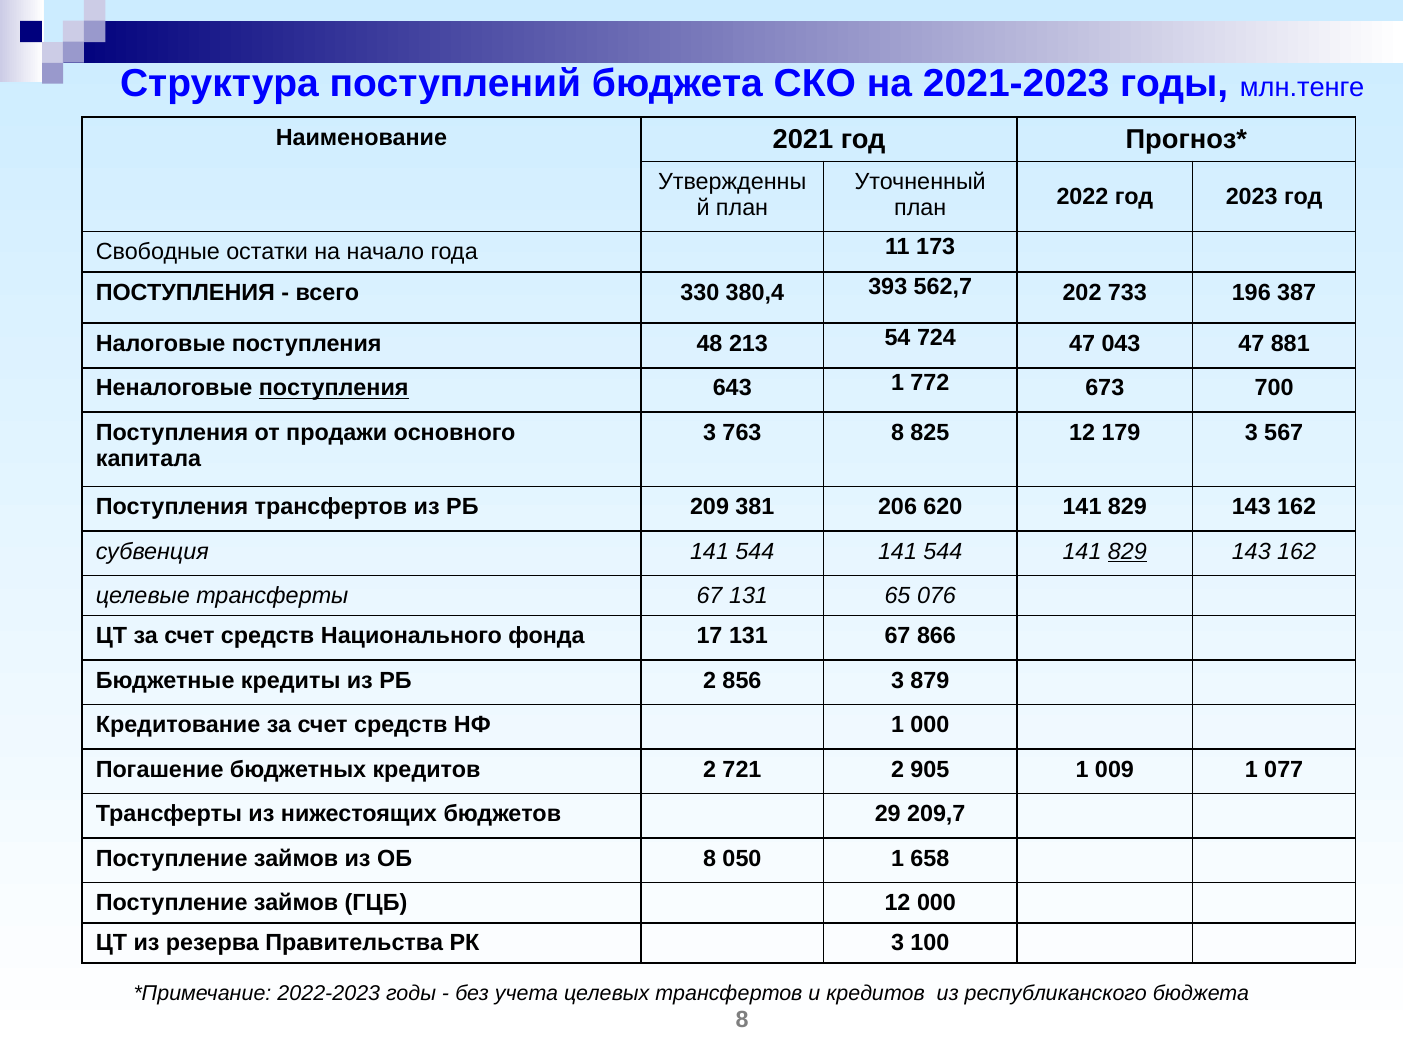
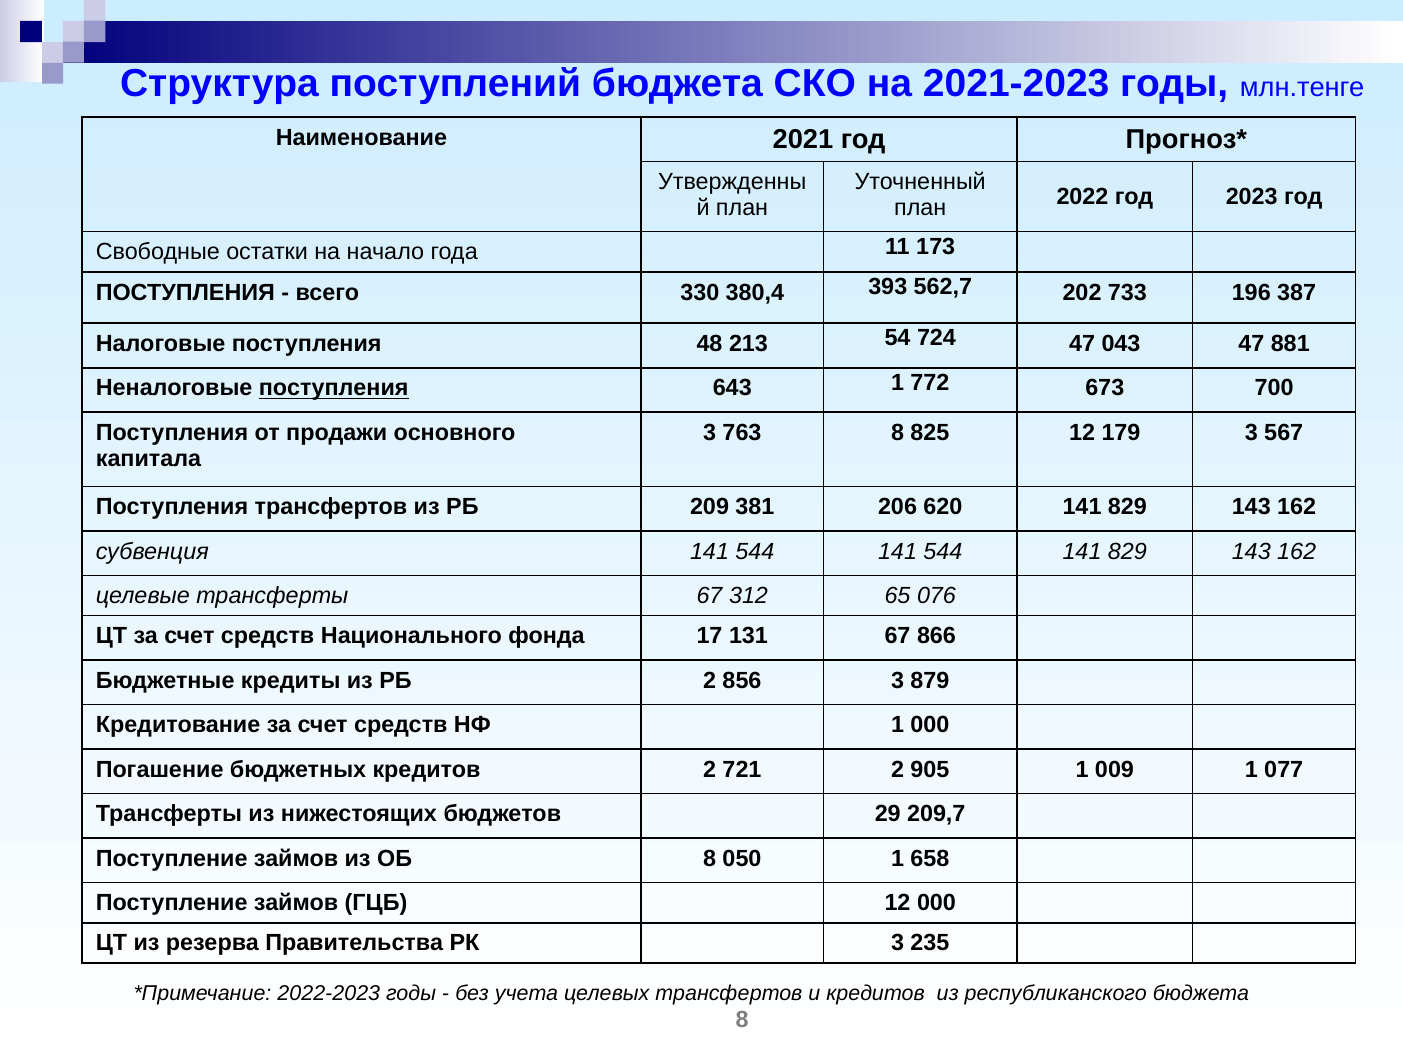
829 underline: present -> none (1127, 552)
67 131: 131 -> 312 (749, 596)
100: 100 -> 235 (930, 944)
